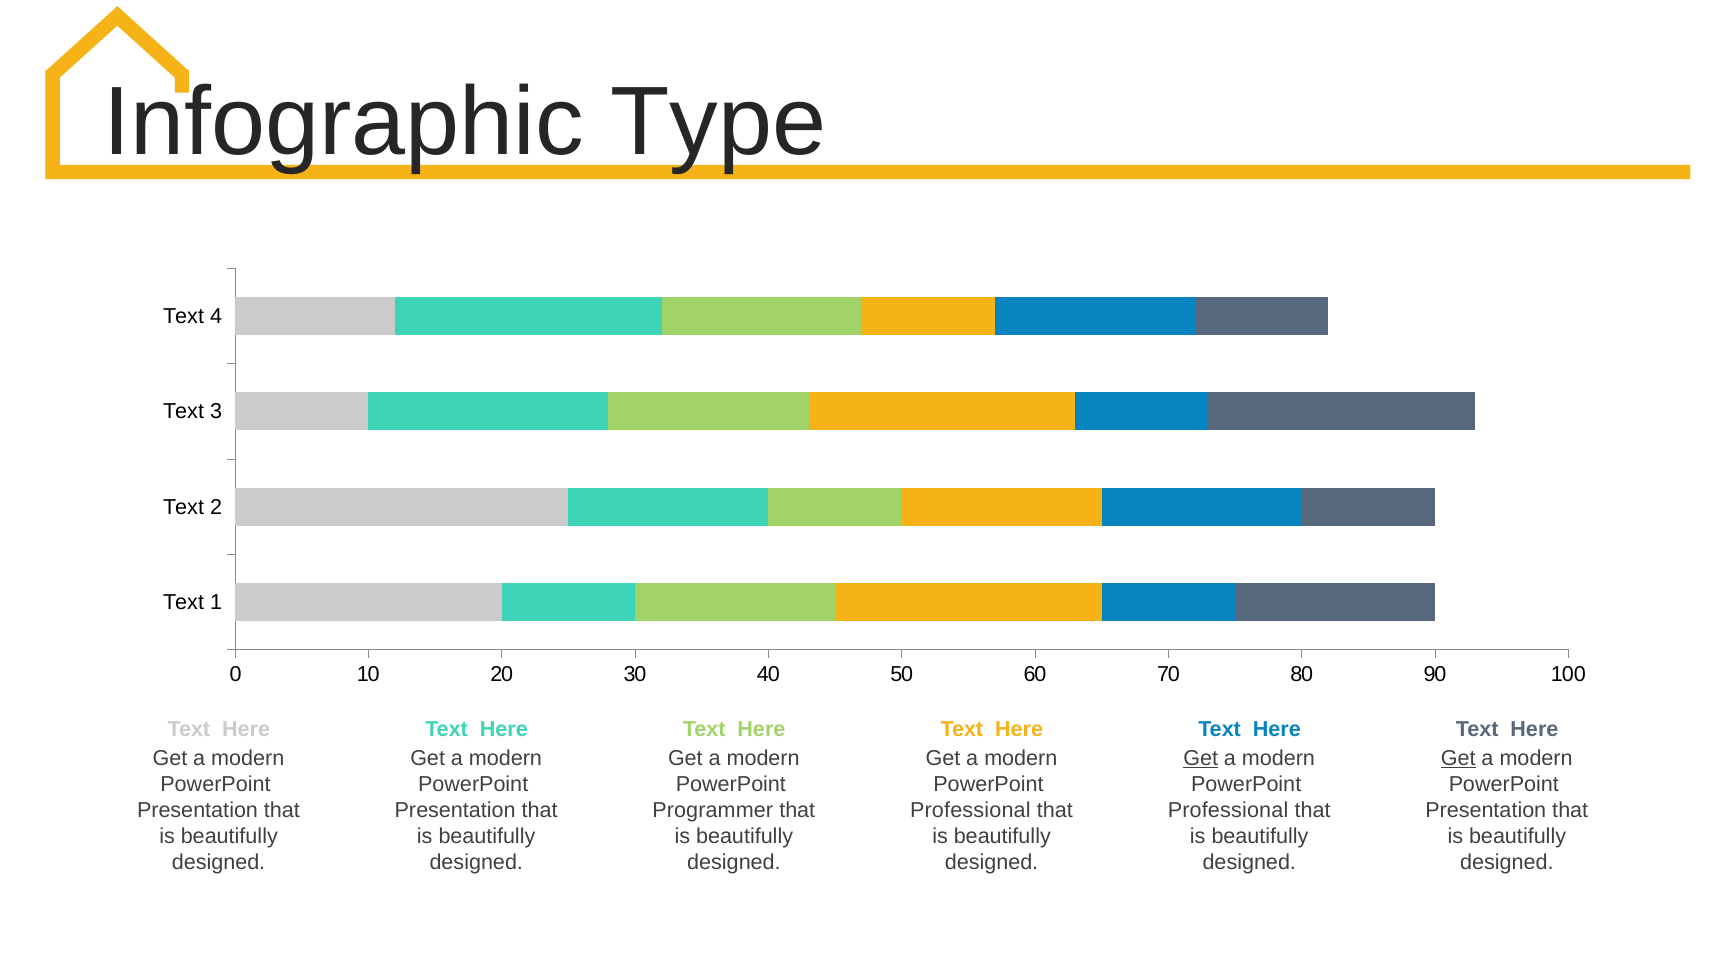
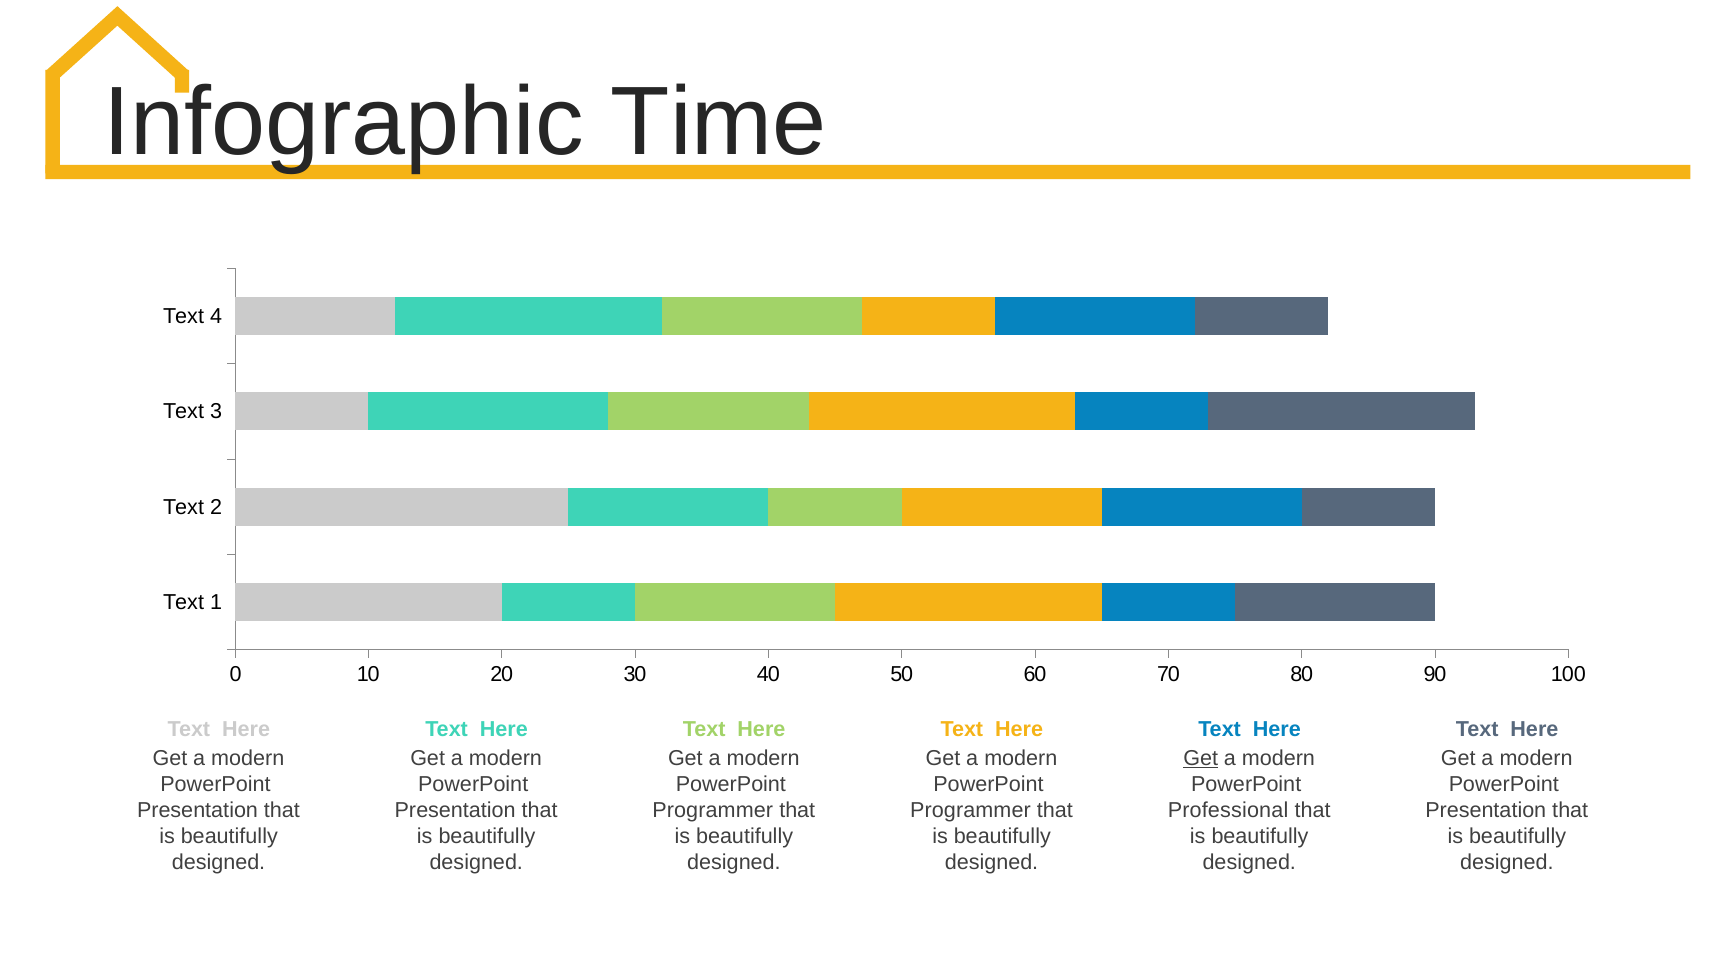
Type: Type -> Time (719, 122)
Get underline: present -> none (1458, 758)
Professional: Professional -> Programmer (970, 810)
